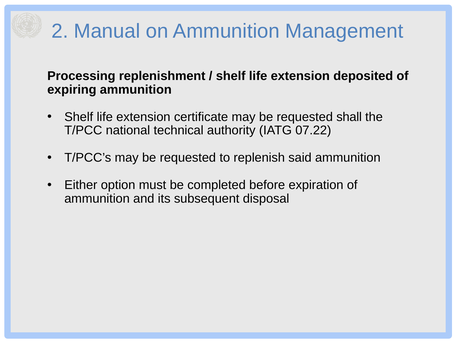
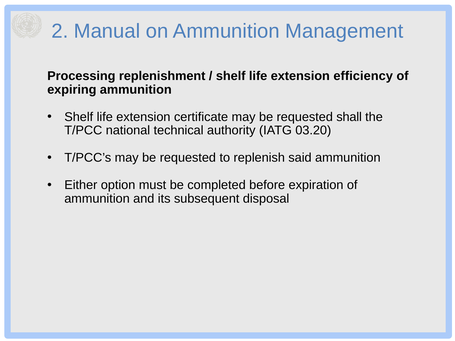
deposited: deposited -> efficiency (363, 76)
07.22: 07.22 -> 03.20 (313, 131)
